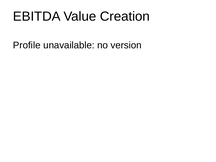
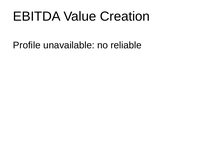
version: version -> reliable (126, 45)
